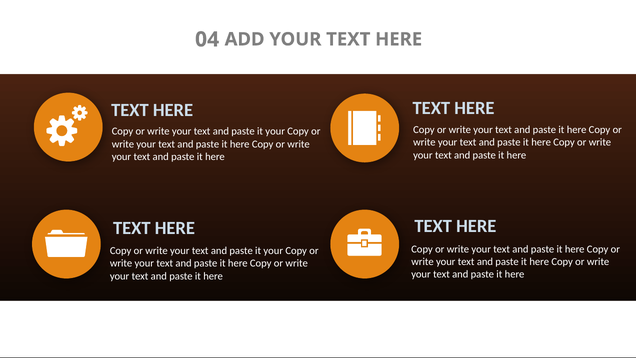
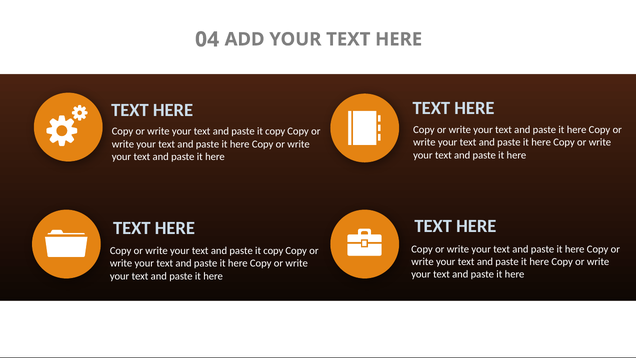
your: your -> copy (275, 131)
your: your -> copy (273, 251)
